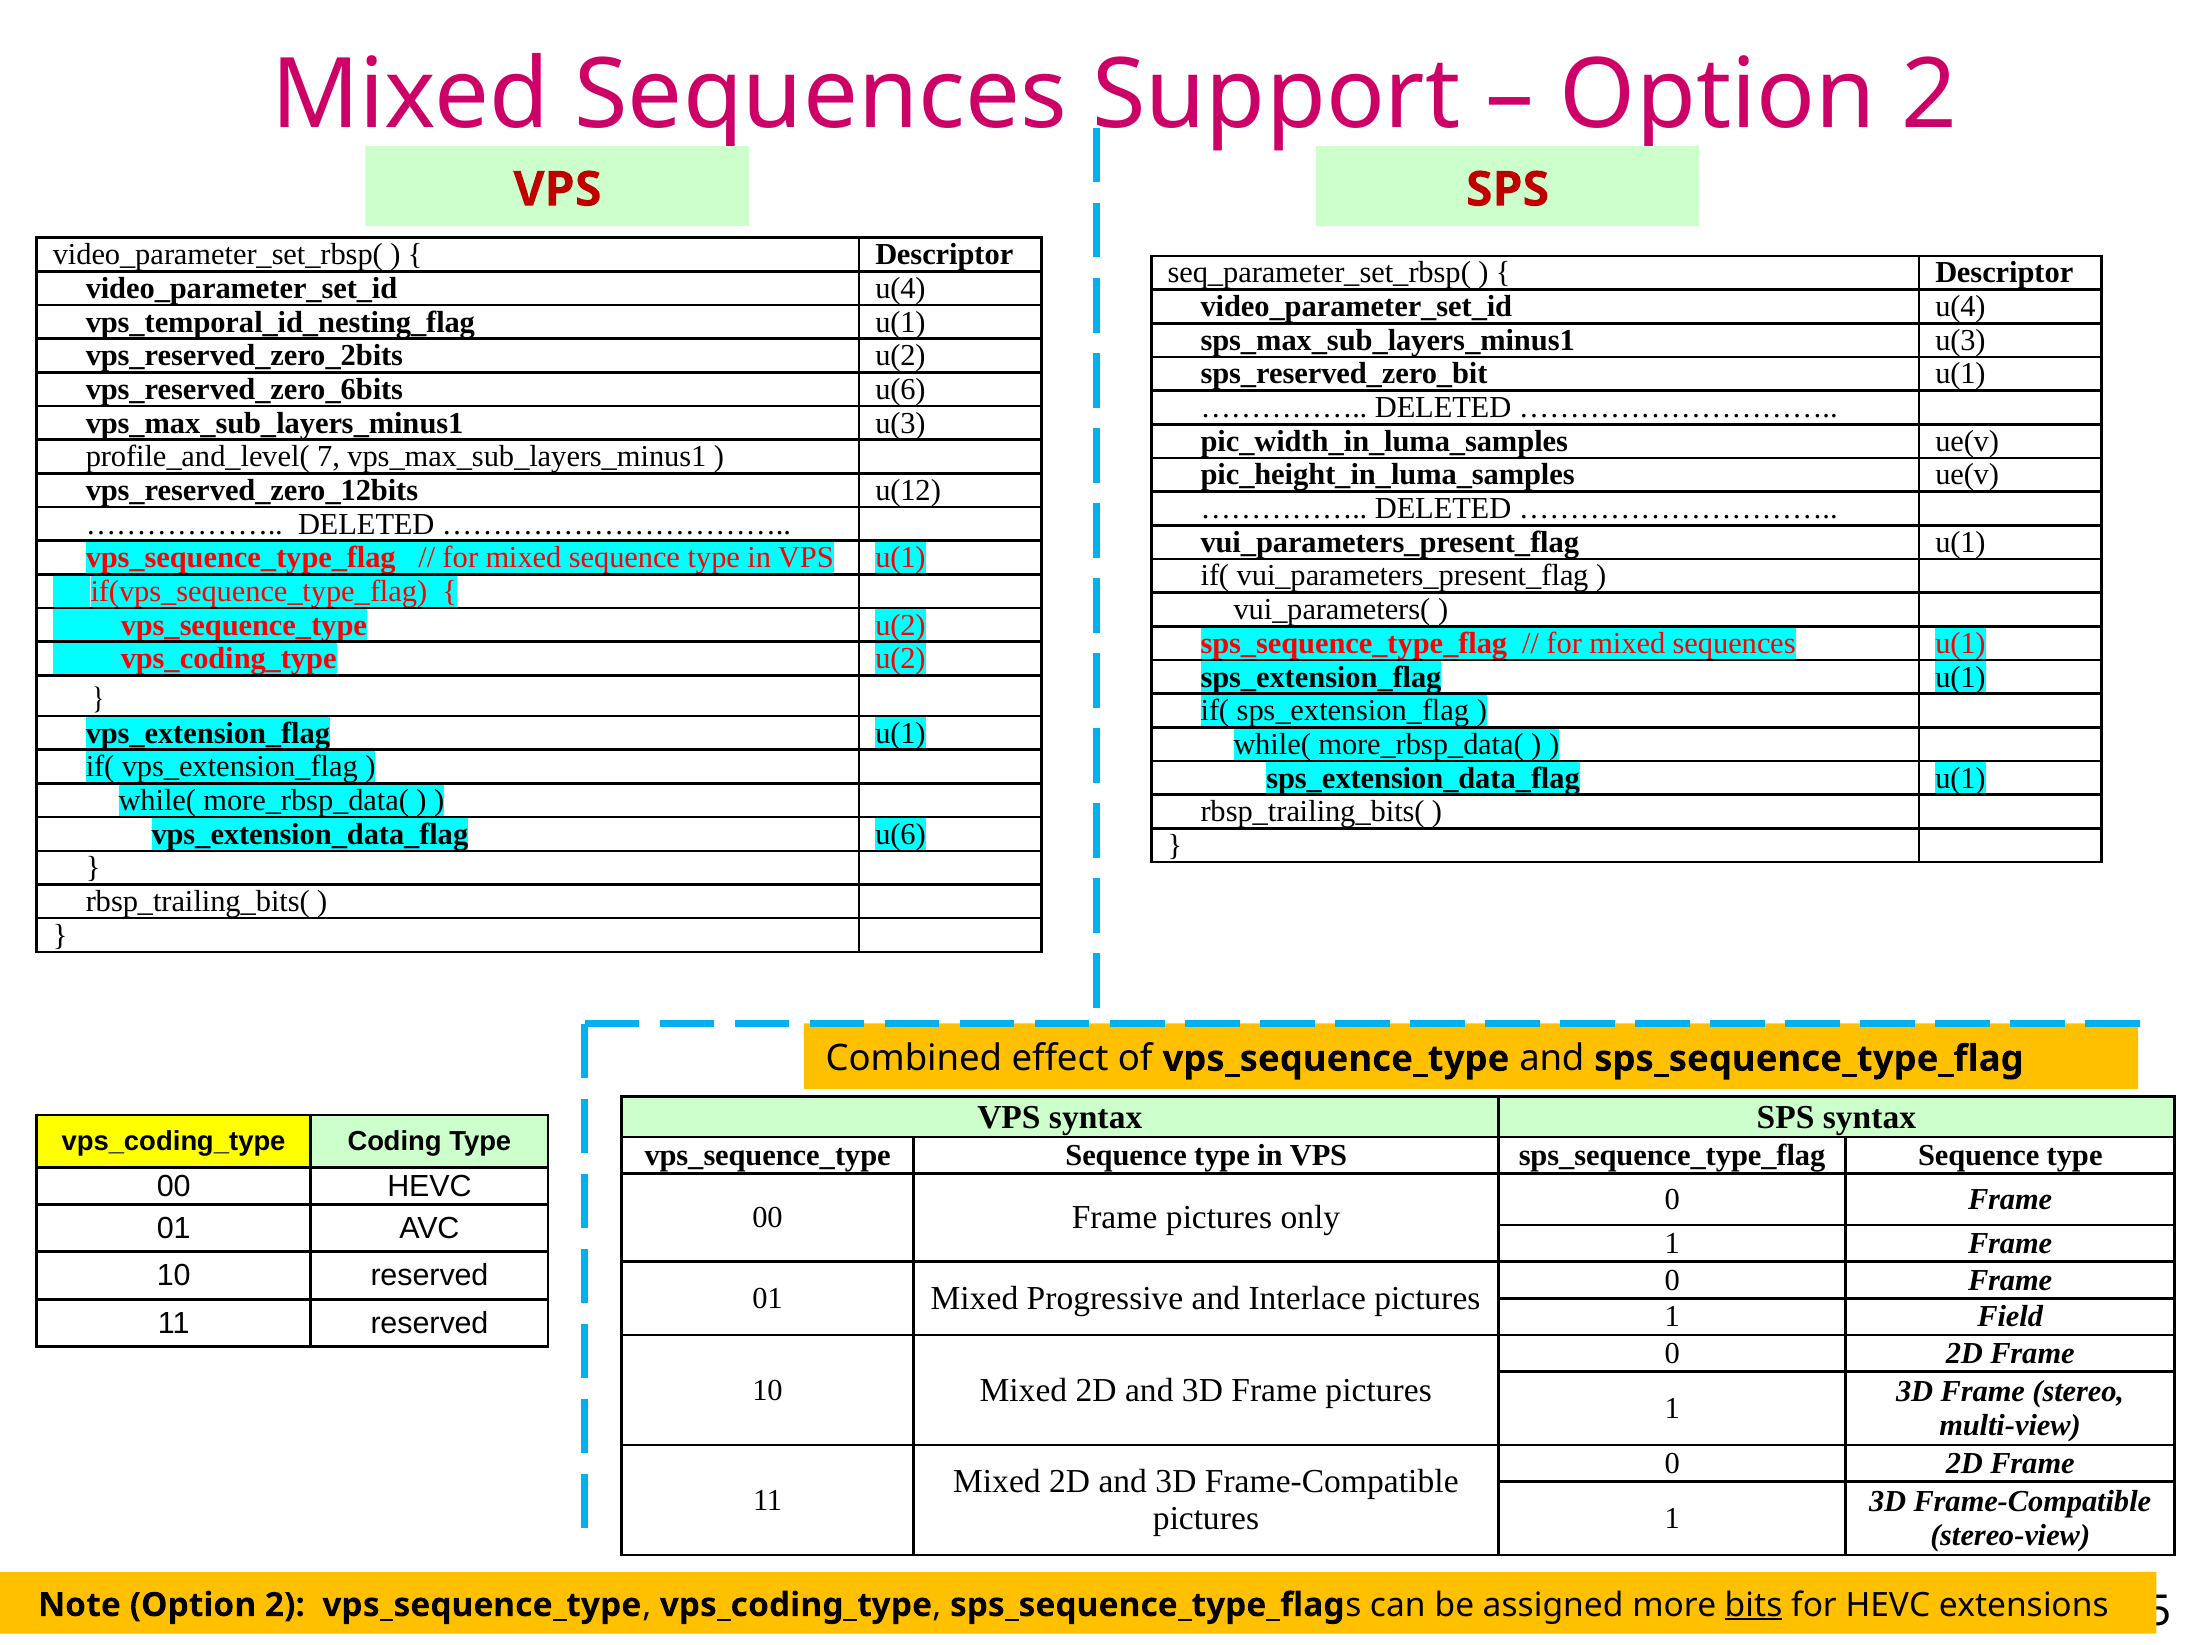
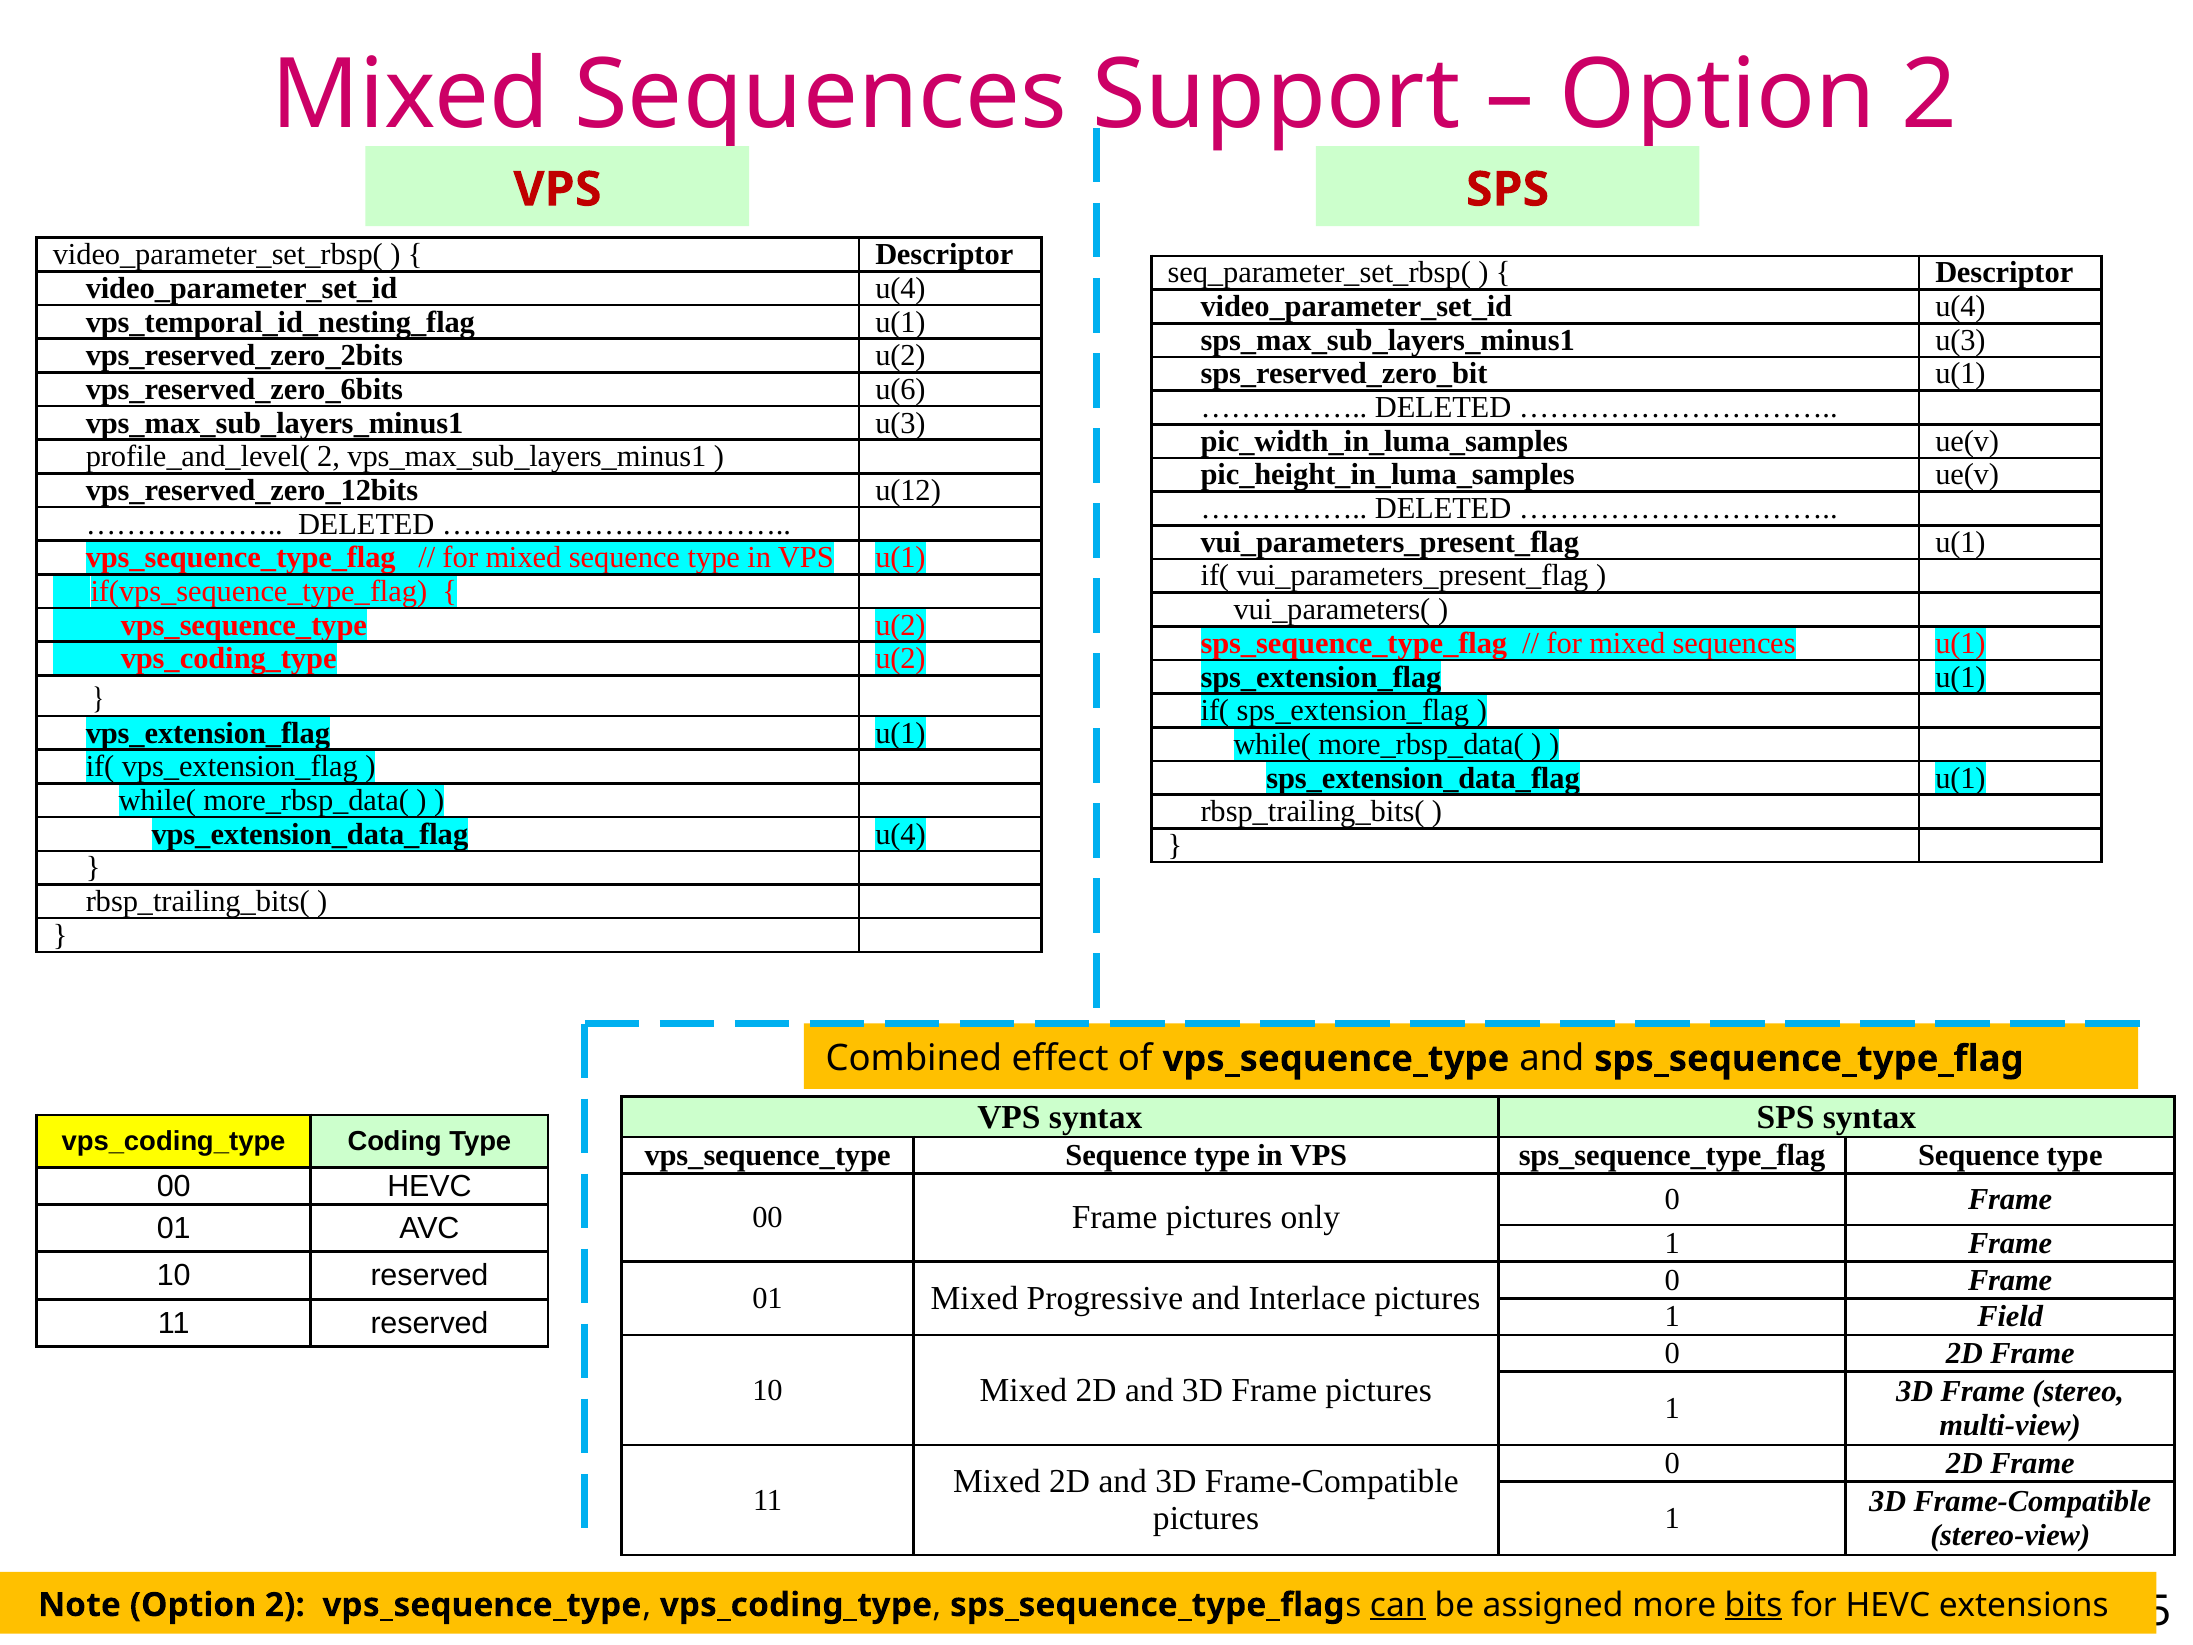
7: 7 -> 2 (328, 457)
u(6: u(6 -> u(4 (901, 834)
can underline: none -> present (1398, 1605)
